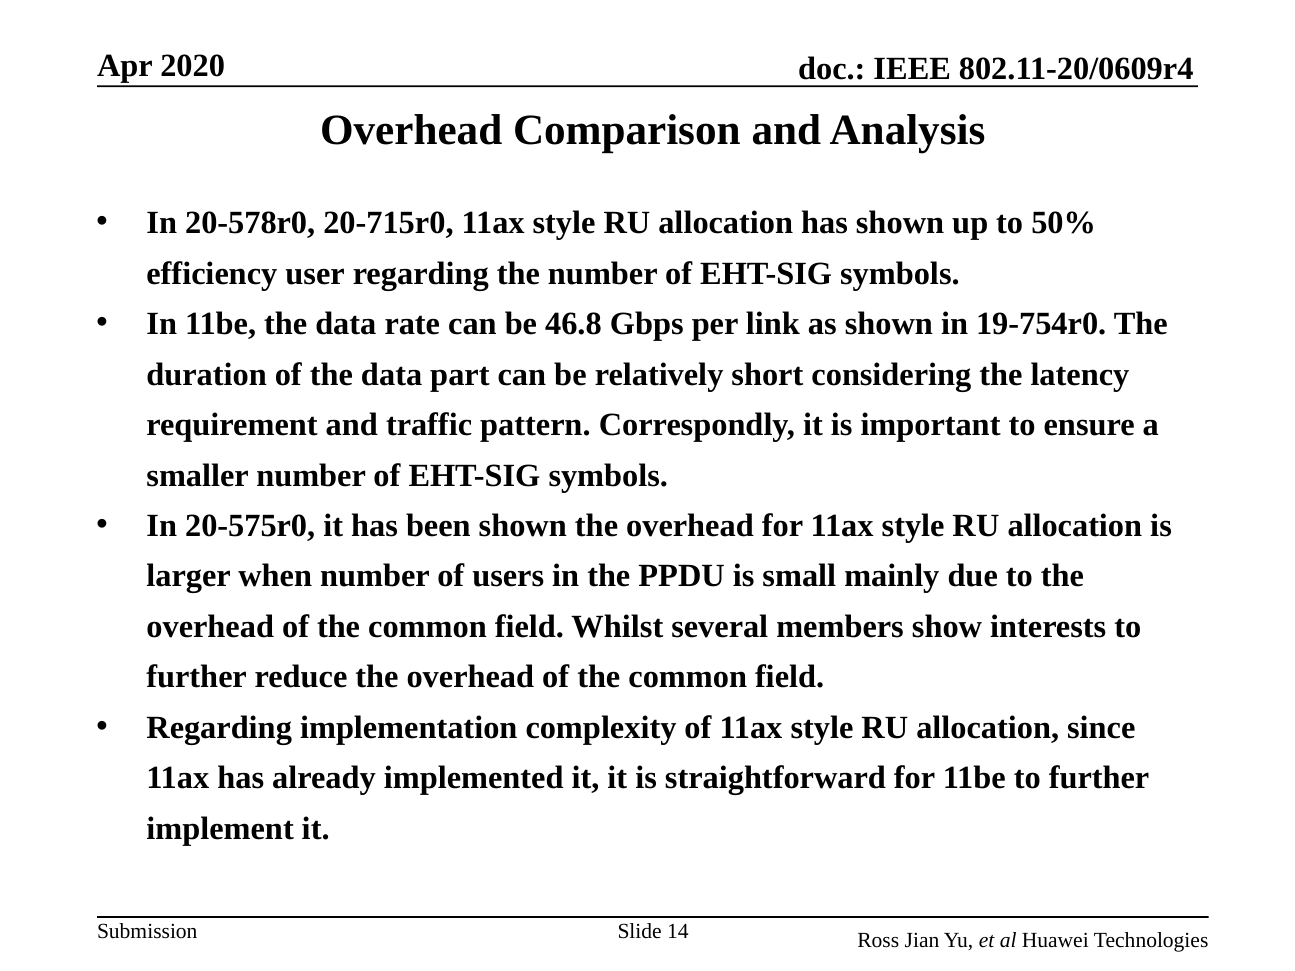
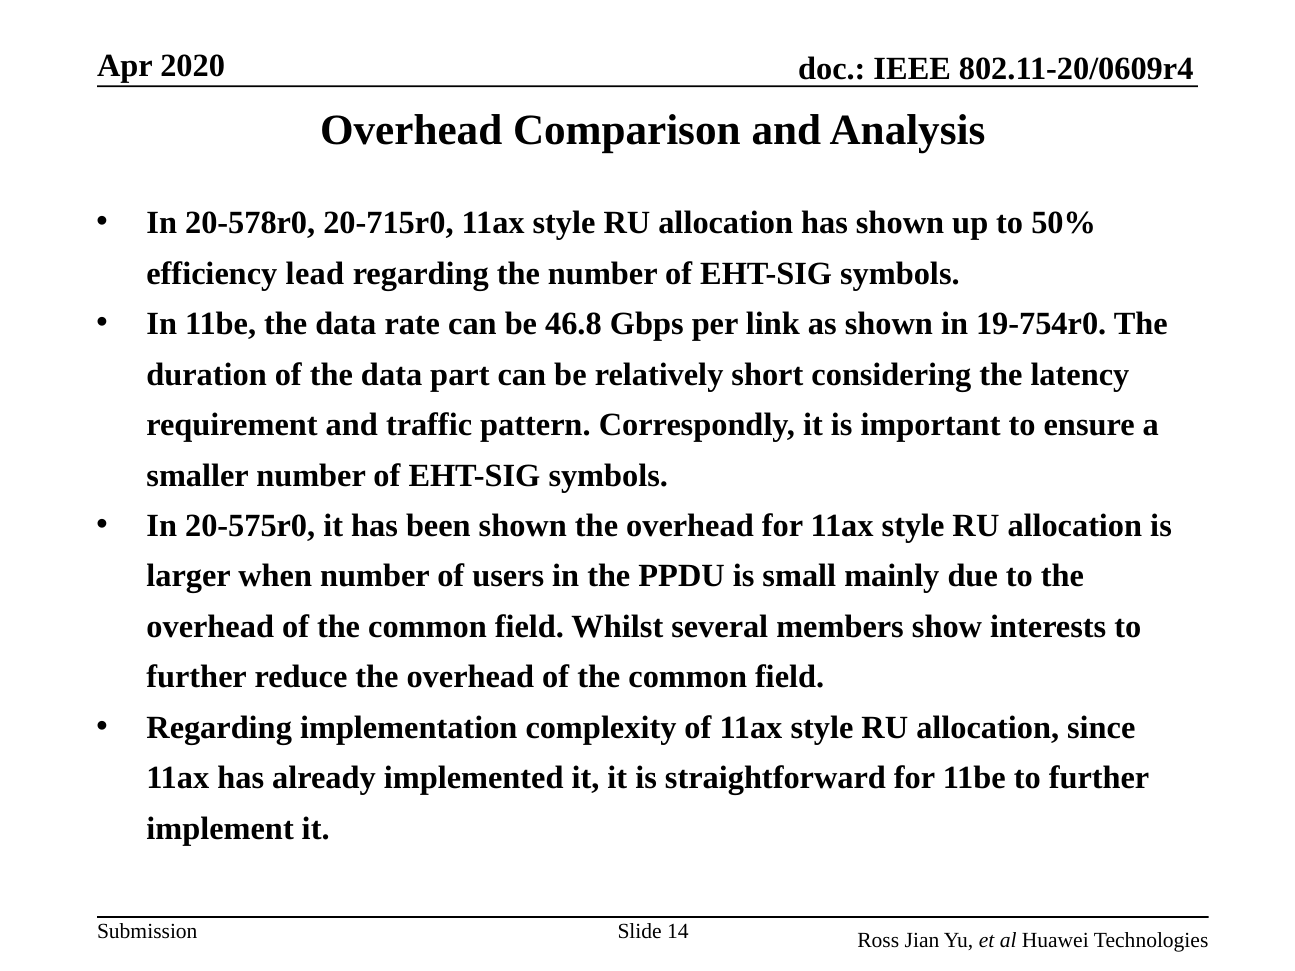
user: user -> lead (315, 274)
